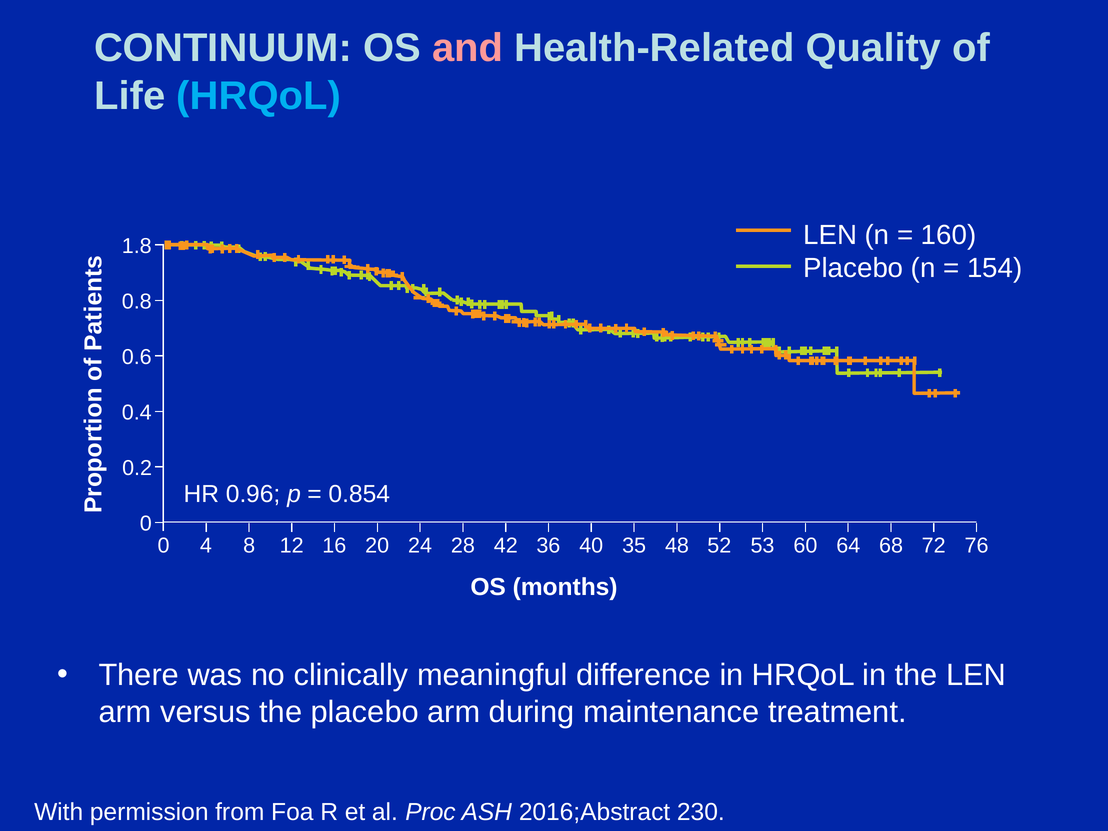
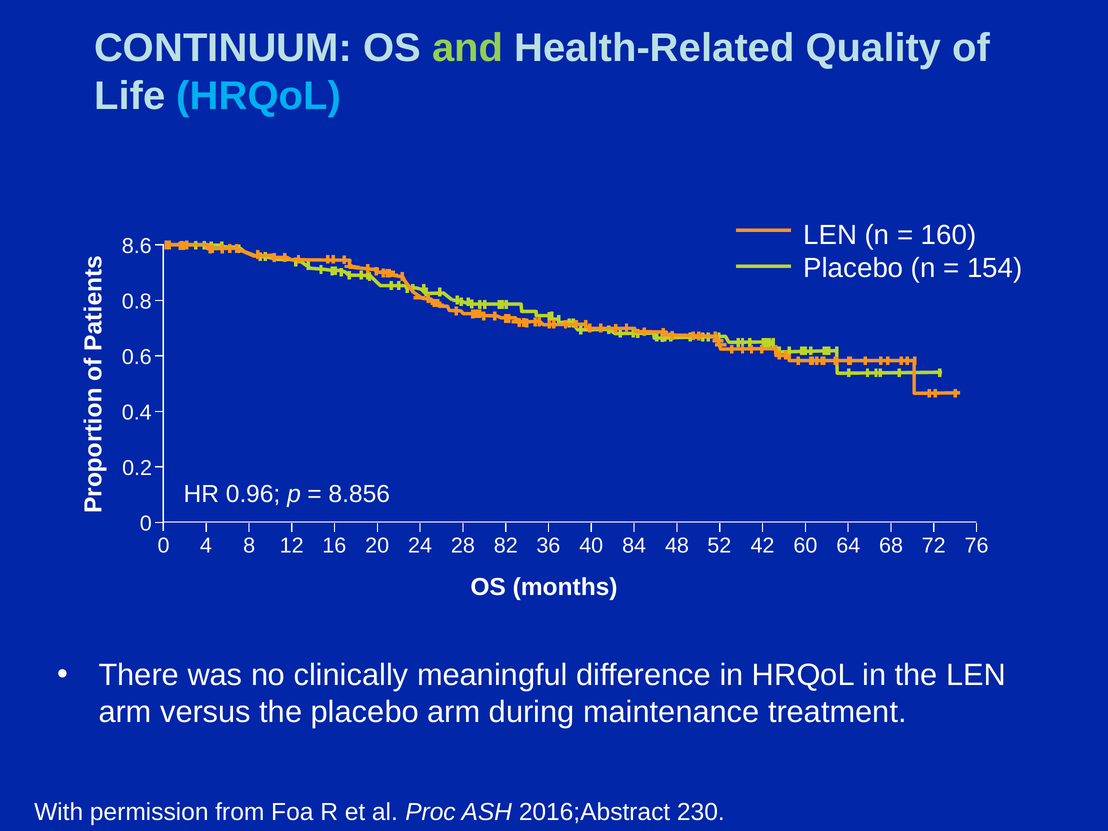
and colour: pink -> light green (468, 48)
1.8: 1.8 -> 8.6 (137, 246)
0.854: 0.854 -> 8.856 (359, 494)
42: 42 -> 82 (506, 546)
35: 35 -> 84 (634, 546)
53: 53 -> 42 (762, 546)
